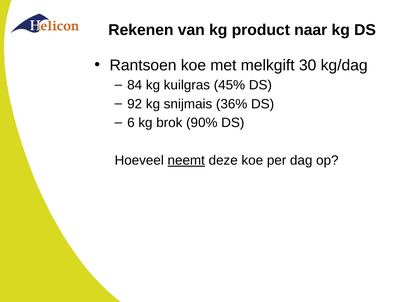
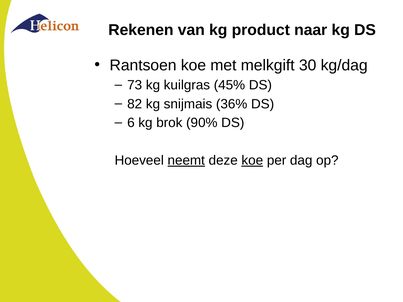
84: 84 -> 73 (135, 85)
92: 92 -> 82 (135, 104)
koe underline: none -> present (252, 160)
